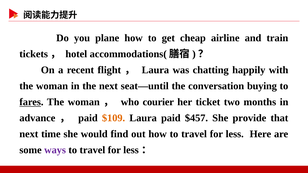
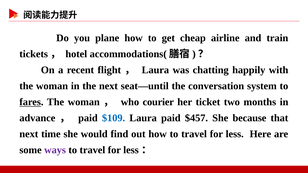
buying: buying -> system (262, 86)
$109 colour: orange -> blue (114, 118)
provide: provide -> because (249, 118)
